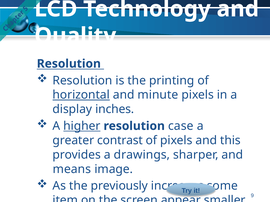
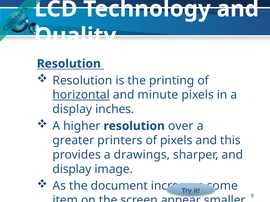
higher underline: present -> none (82, 126)
case: case -> over (181, 126)
contrast: contrast -> printers (120, 141)
means: means -> display (72, 169)
previously: previously -> document (119, 186)
